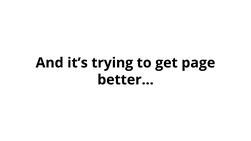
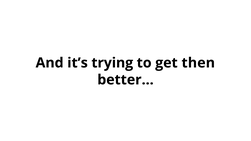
page: page -> then (198, 63)
